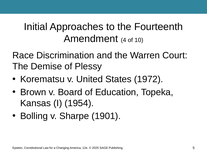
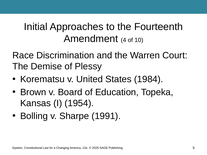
1972: 1972 -> 1984 (149, 79)
1901: 1901 -> 1991 (106, 116)
